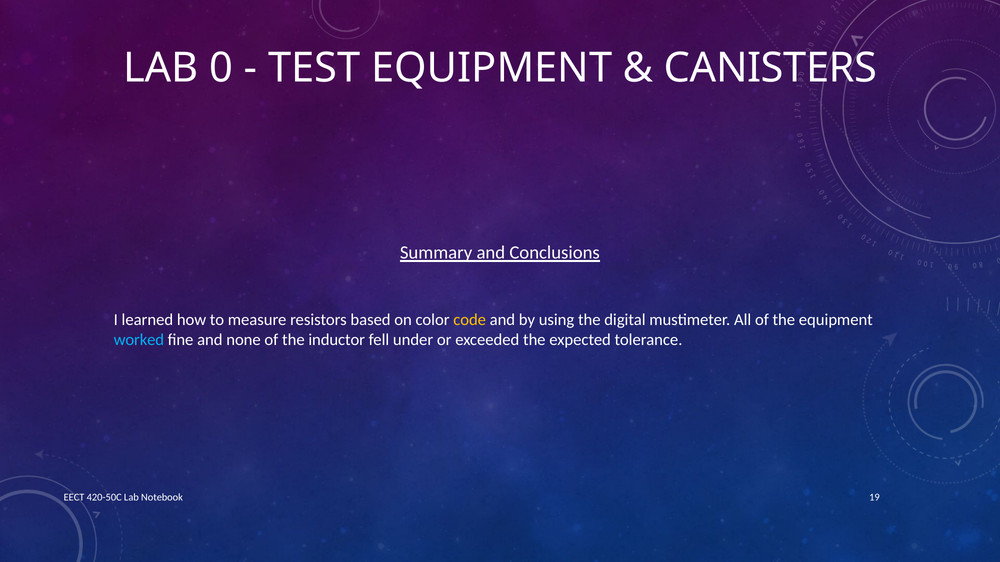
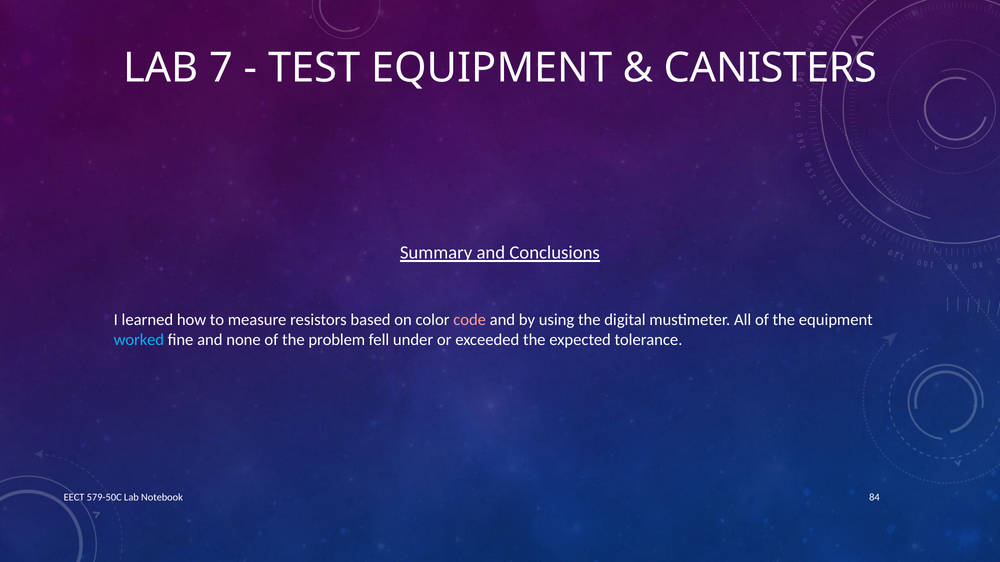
0: 0 -> 7 (221, 68)
code colour: yellow -> pink (470, 320)
inductor: inductor -> problem (337, 340)
420-50C: 420-50C -> 579-50C (104, 498)
19: 19 -> 84 (874, 498)
